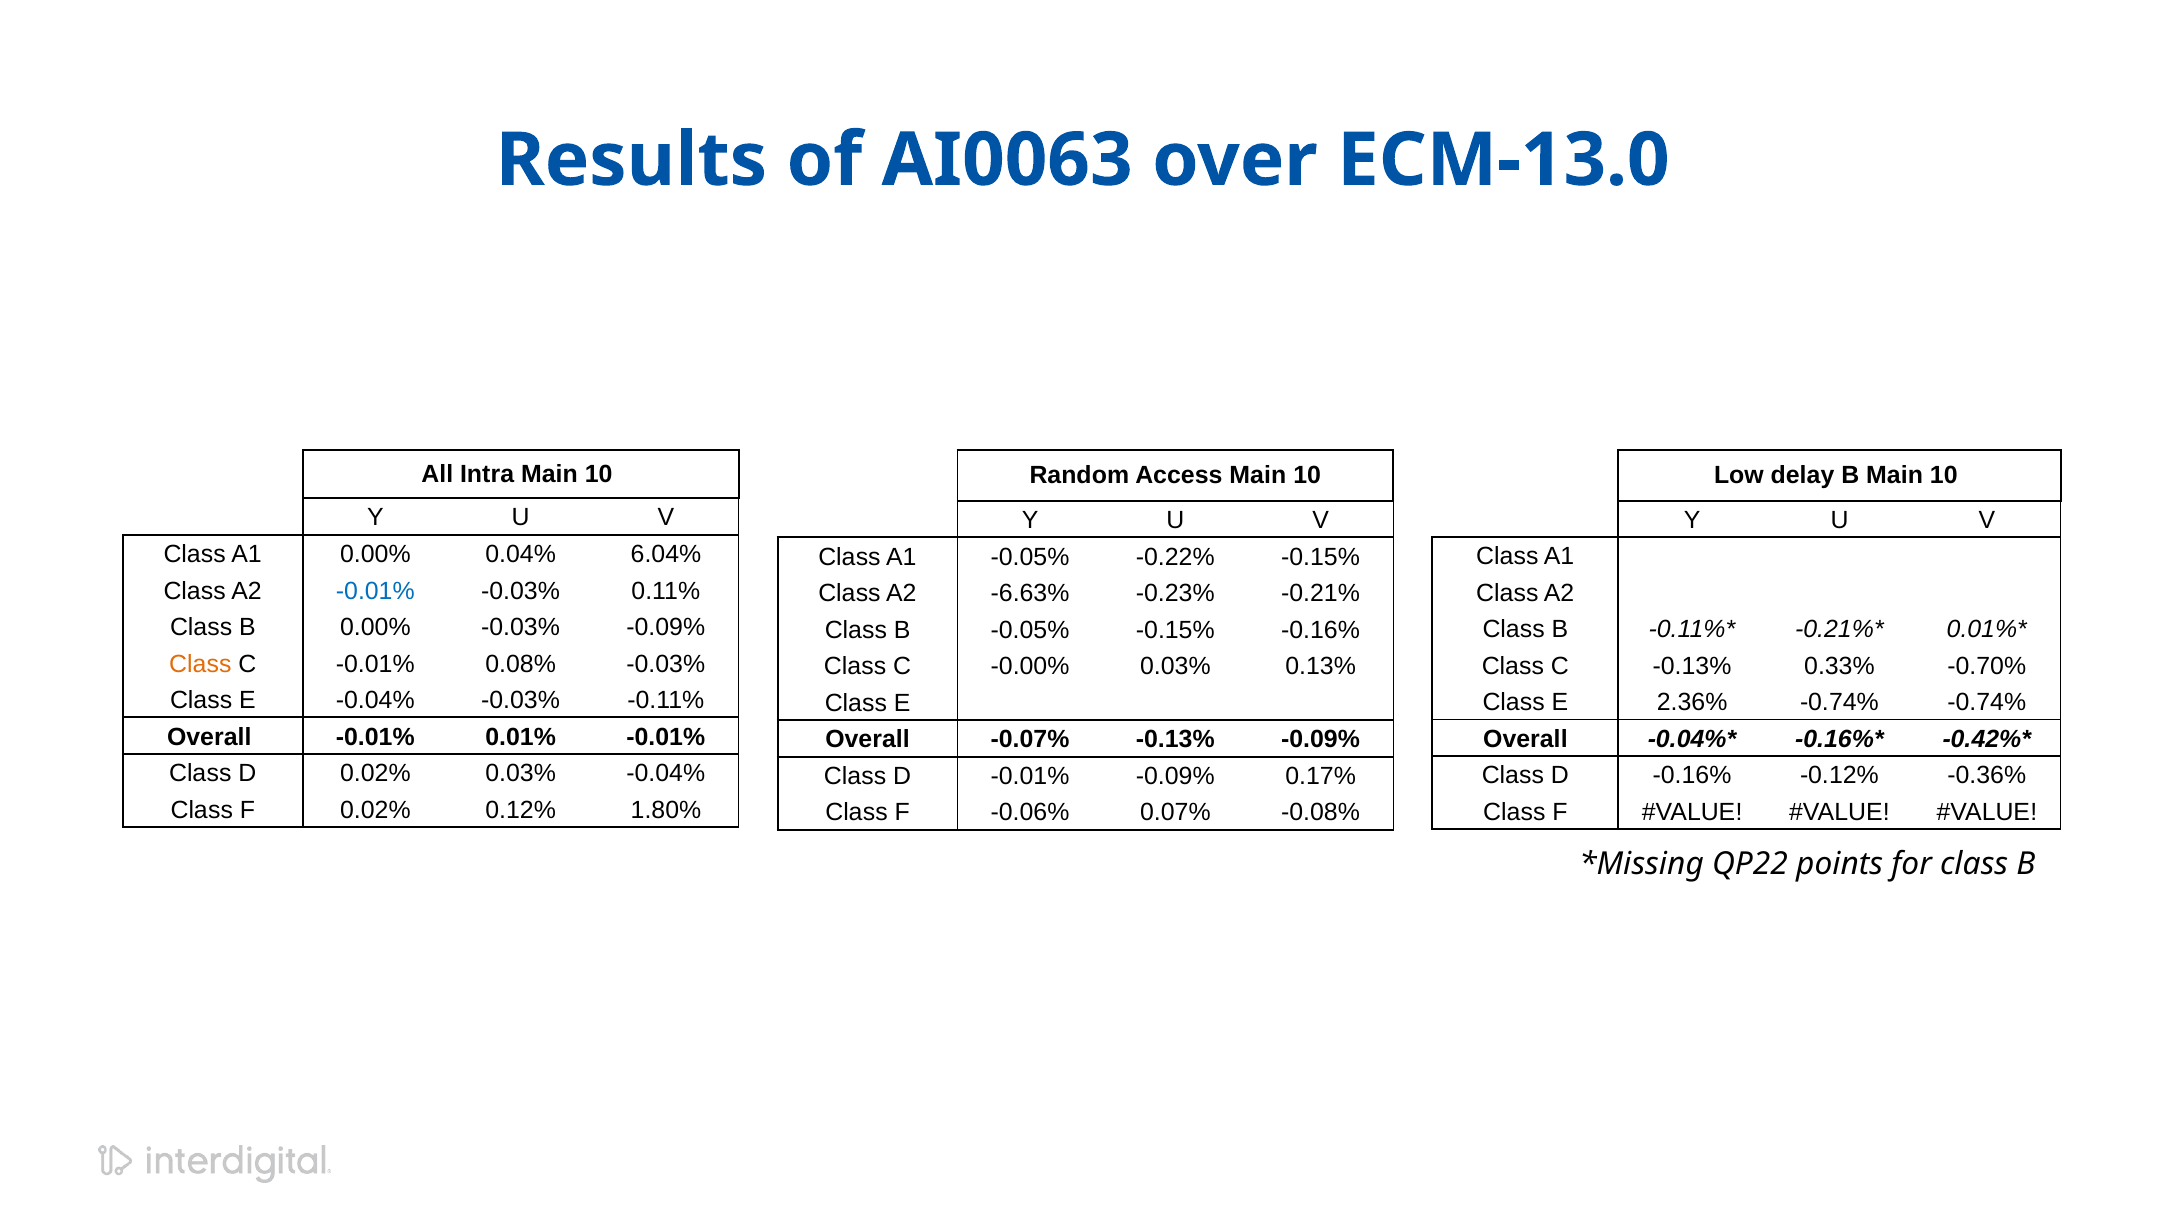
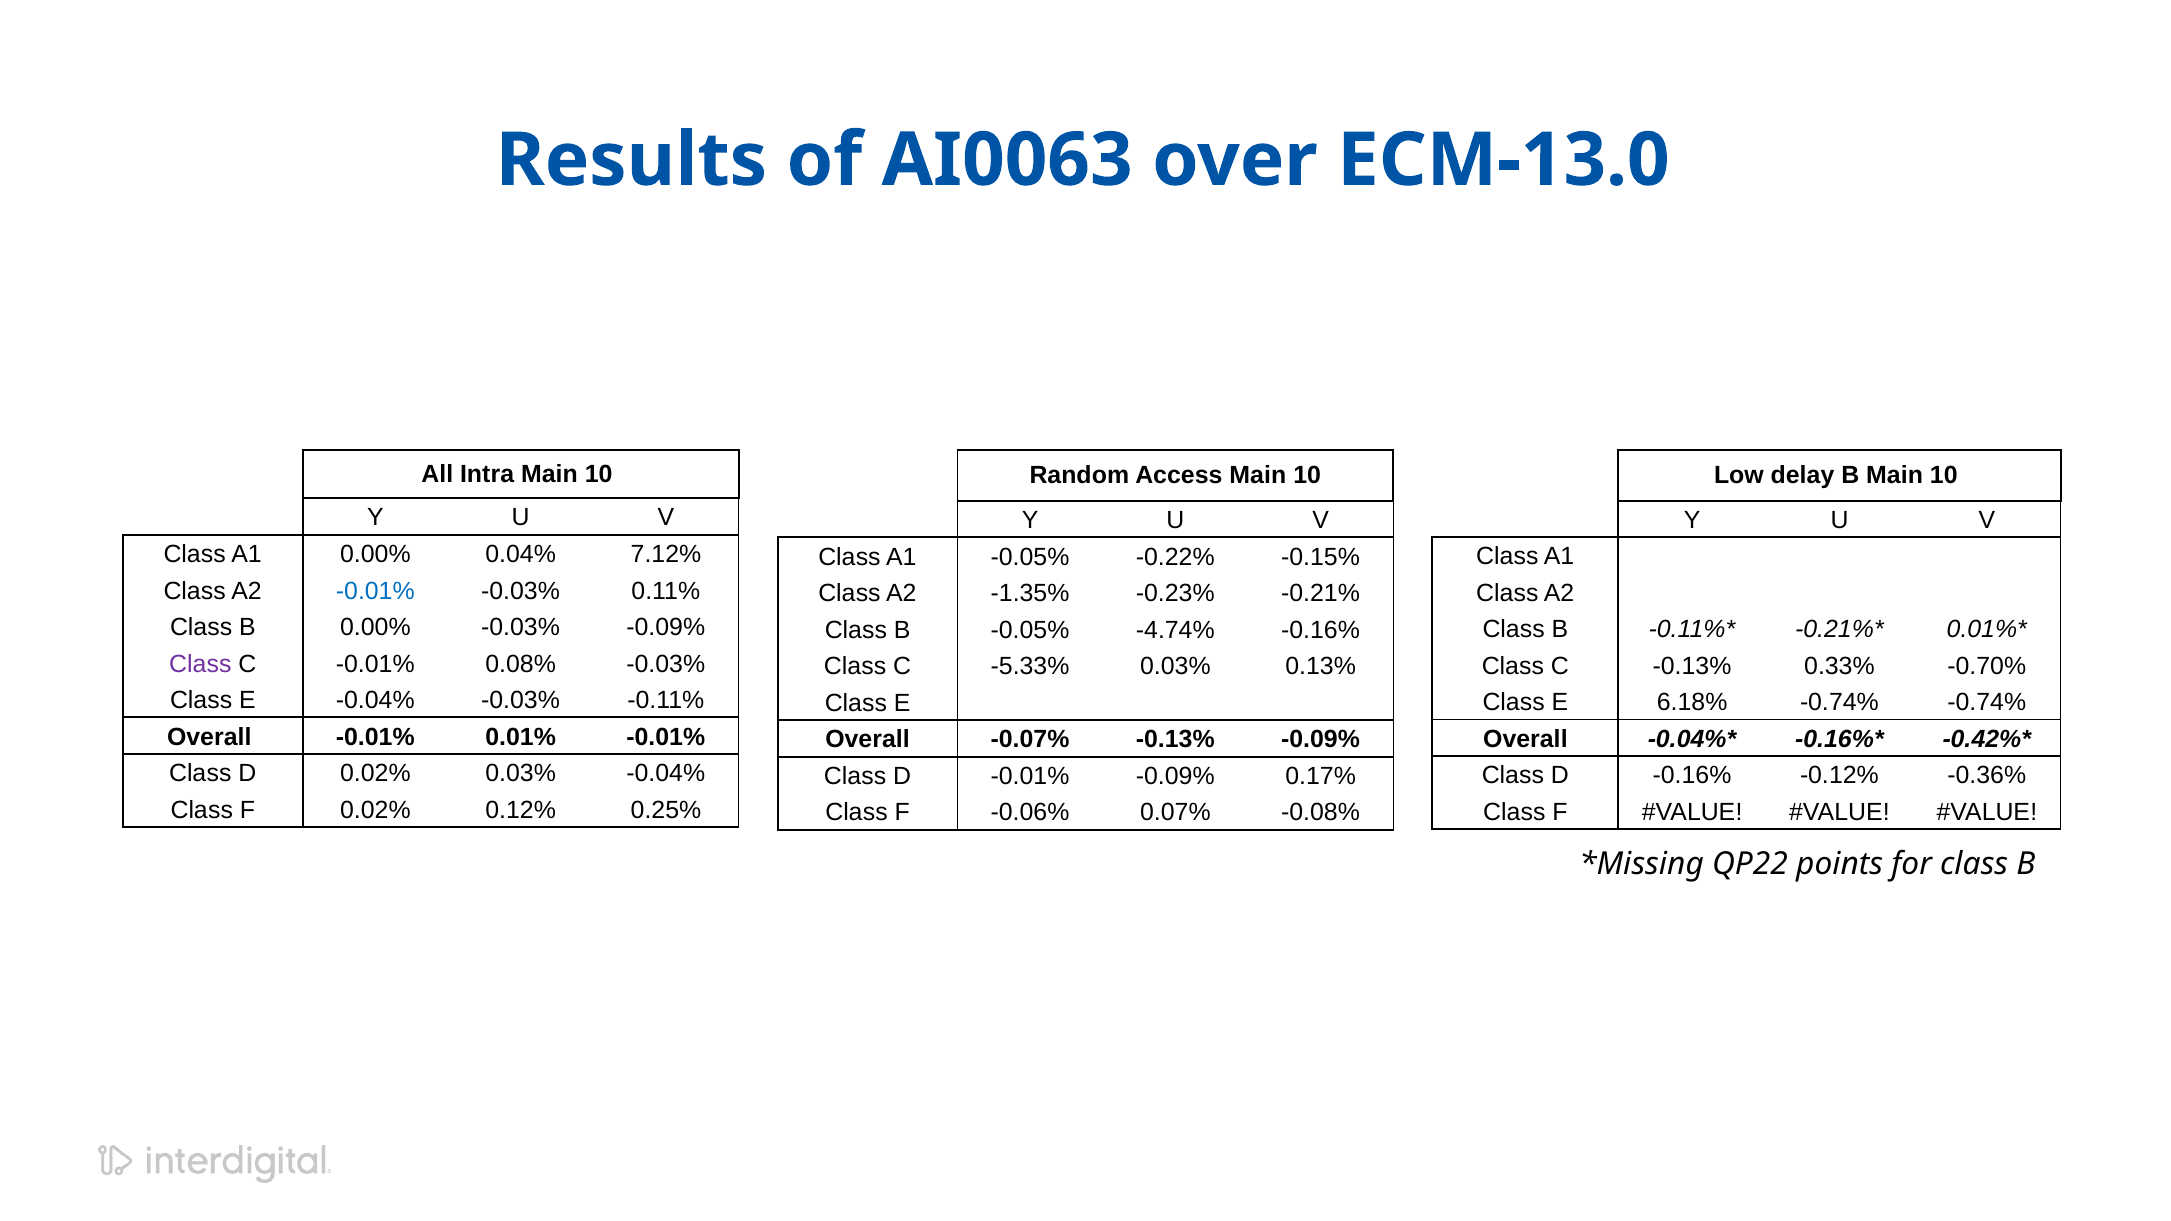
6.04%: 6.04% -> 7.12% (666, 554)
-6.63%: -6.63% -> -1.35% (1030, 594)
-0.05% -0.15%: -0.15% -> -4.74% (1175, 630)
Class colour: orange -> purple (200, 664)
-0.00%: -0.00% -> -5.33% (1030, 667)
2.36%: 2.36% -> 6.18% (1692, 703)
1.80%: 1.80% -> 0.25% (666, 810)
